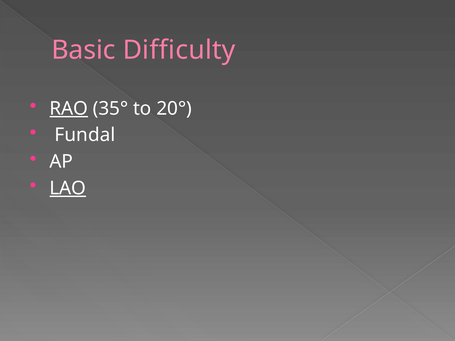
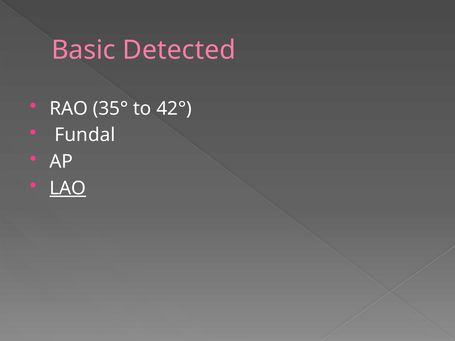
Difficulty: Difficulty -> Detected (179, 50)
RAO underline: present -> none (69, 109)
20°: 20° -> 42° (174, 109)
